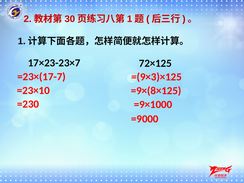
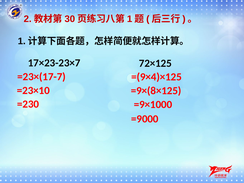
=(9×3)×125: =(9×3)×125 -> =(9×4)×125 (156, 77)
